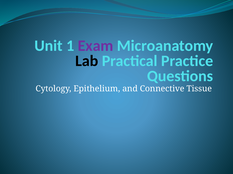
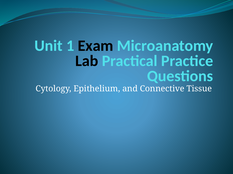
Exam colour: purple -> black (96, 46)
